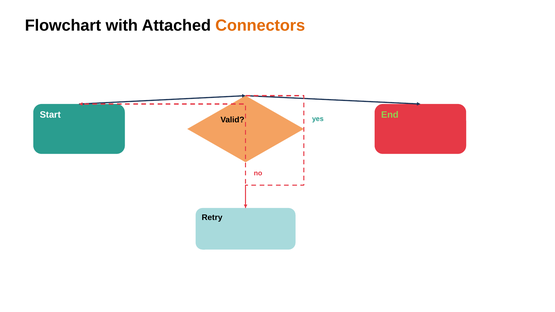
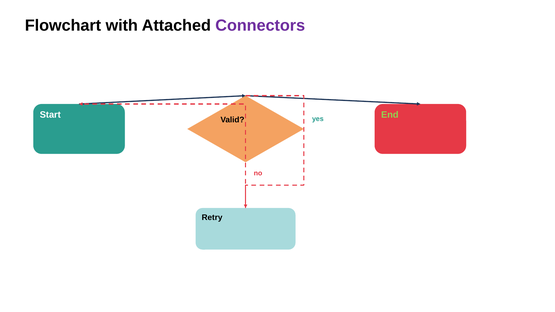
Connectors colour: orange -> purple (260, 25)
